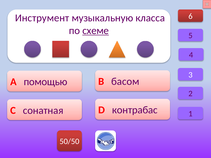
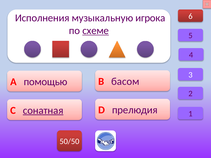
Инструмент: Инструмент -> Исполнения (42, 18)
класса: класса -> игрока (150, 18)
контрабас: контрабас -> прелюдия (135, 110)
сонатная underline: none -> present (43, 111)
